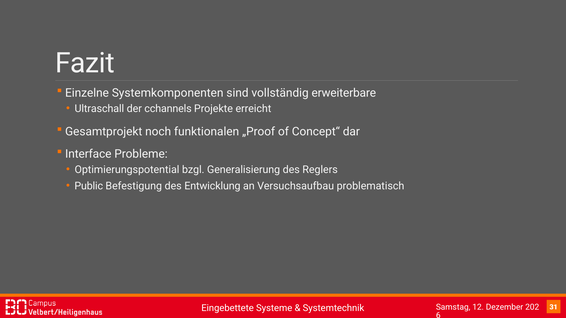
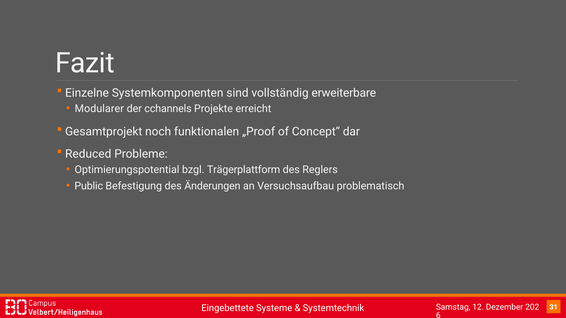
Ultraschall: Ultraschall -> Modularer (99, 109)
Interface: Interface -> Reduced (88, 154)
Generalisierung: Generalisierung -> Trägerplattform (244, 170)
Entwicklung: Entwicklung -> Änderungen (212, 186)
